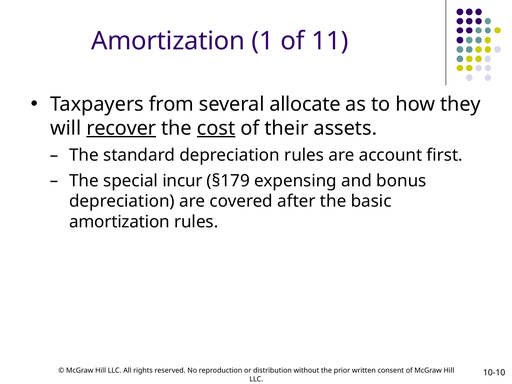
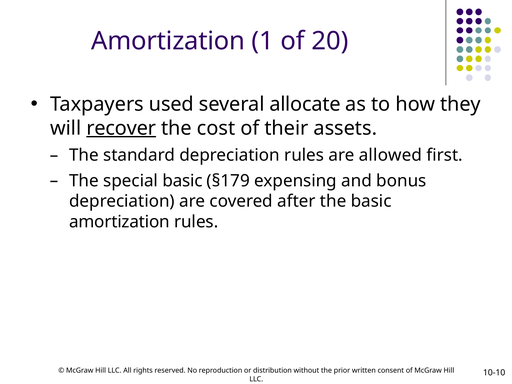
11: 11 -> 20 (330, 41)
from: from -> used (171, 104)
cost underline: present -> none (216, 128)
account: account -> allowed (390, 155)
special incur: incur -> basic (182, 181)
